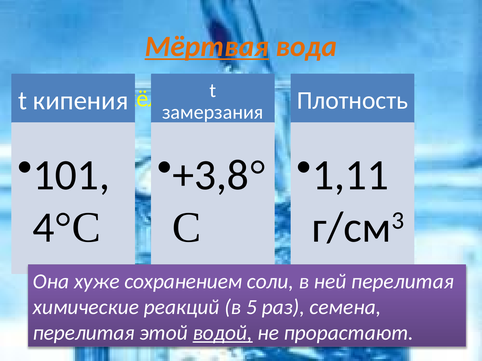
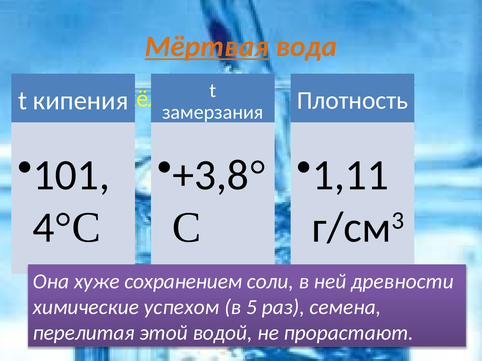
ней перелитая: перелитая -> древности (403, 282)
реакций: реакций -> успехом (182, 308)
водой underline: present -> none (223, 333)
